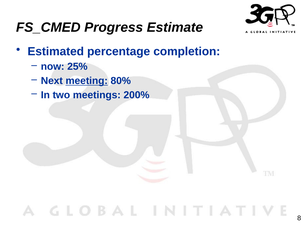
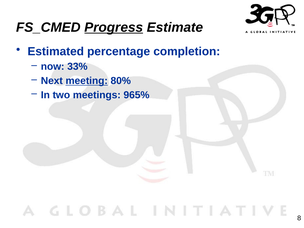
Progress underline: none -> present (114, 27)
25%: 25% -> 33% (77, 67)
200%: 200% -> 965% (137, 95)
